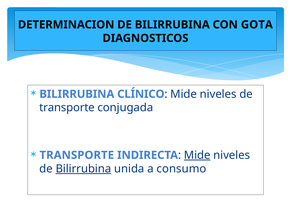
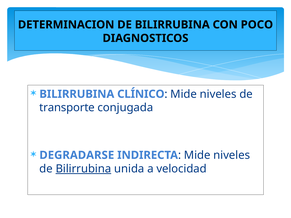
GOTA: GOTA -> POCO (257, 25)
TRANSPORTE: TRANSPORTE -> DEGRADARSE (77, 155)
Mide underline: present -> none (197, 155)
consumo: consumo -> velocidad (182, 169)
